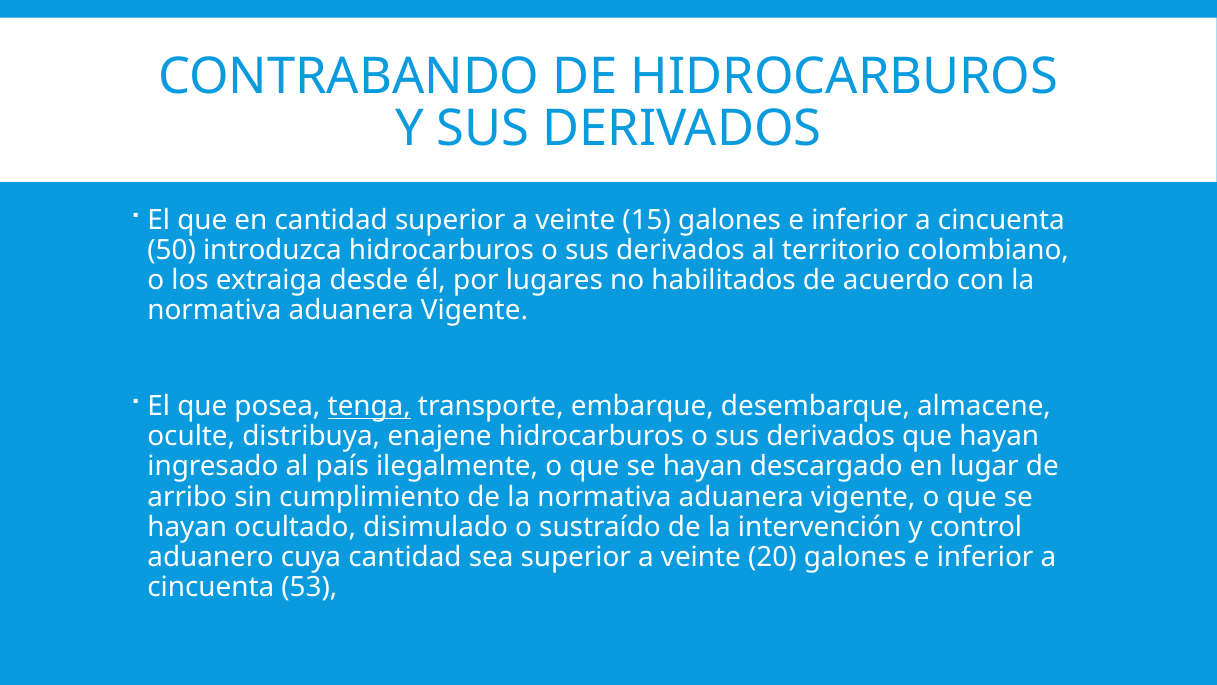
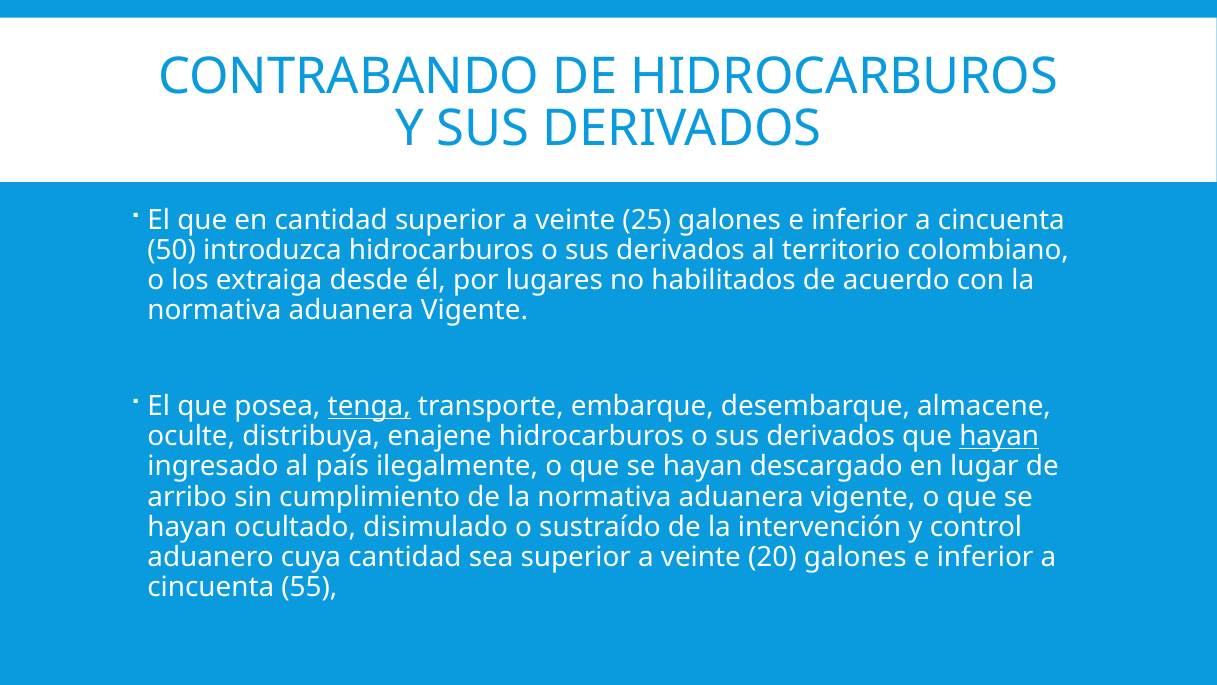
15: 15 -> 25 (647, 220)
hayan underline: none -> present (999, 436)
53: 53 -> 55 (309, 587)
